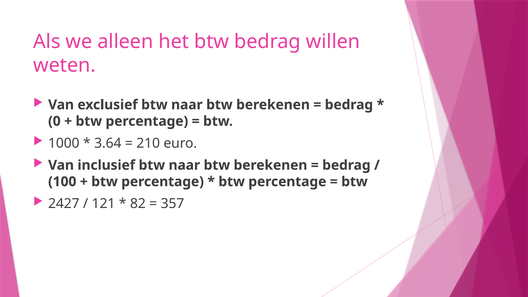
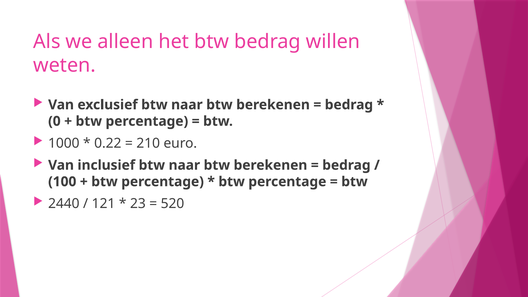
3.64: 3.64 -> 0.22 (108, 143)
2427: 2427 -> 2440 (64, 204)
82: 82 -> 23 (138, 204)
357: 357 -> 520 (172, 204)
